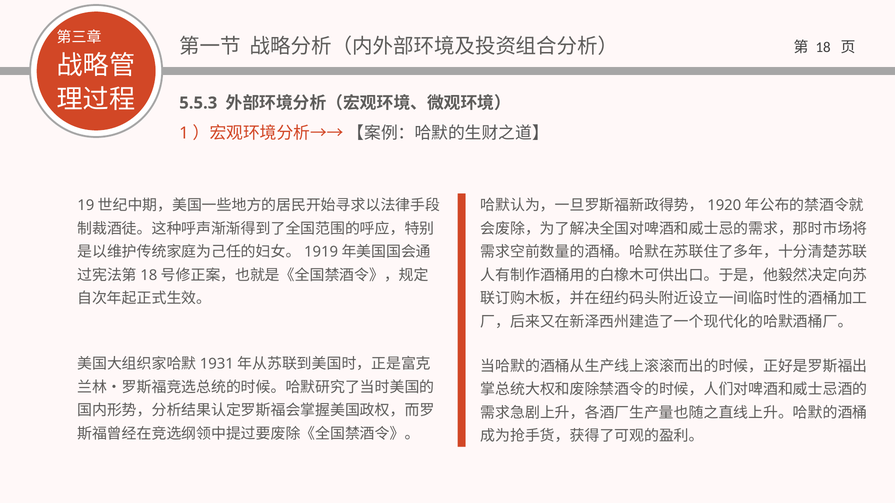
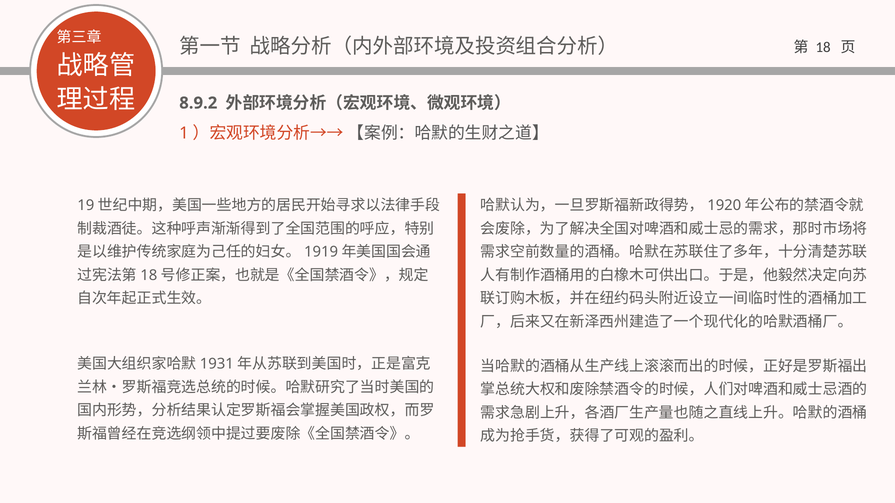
5.5.3: 5.5.3 -> 8.9.2 (198, 103)
